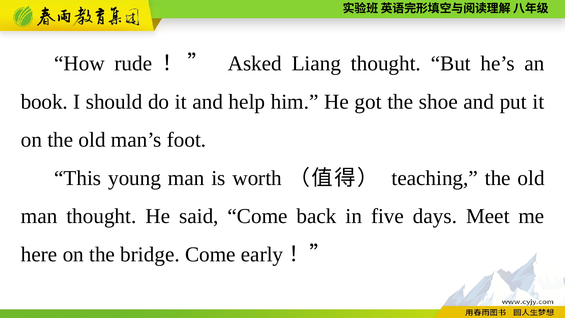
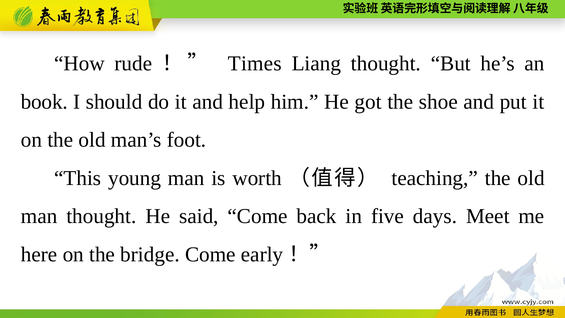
Asked: Asked -> Times (255, 64)
